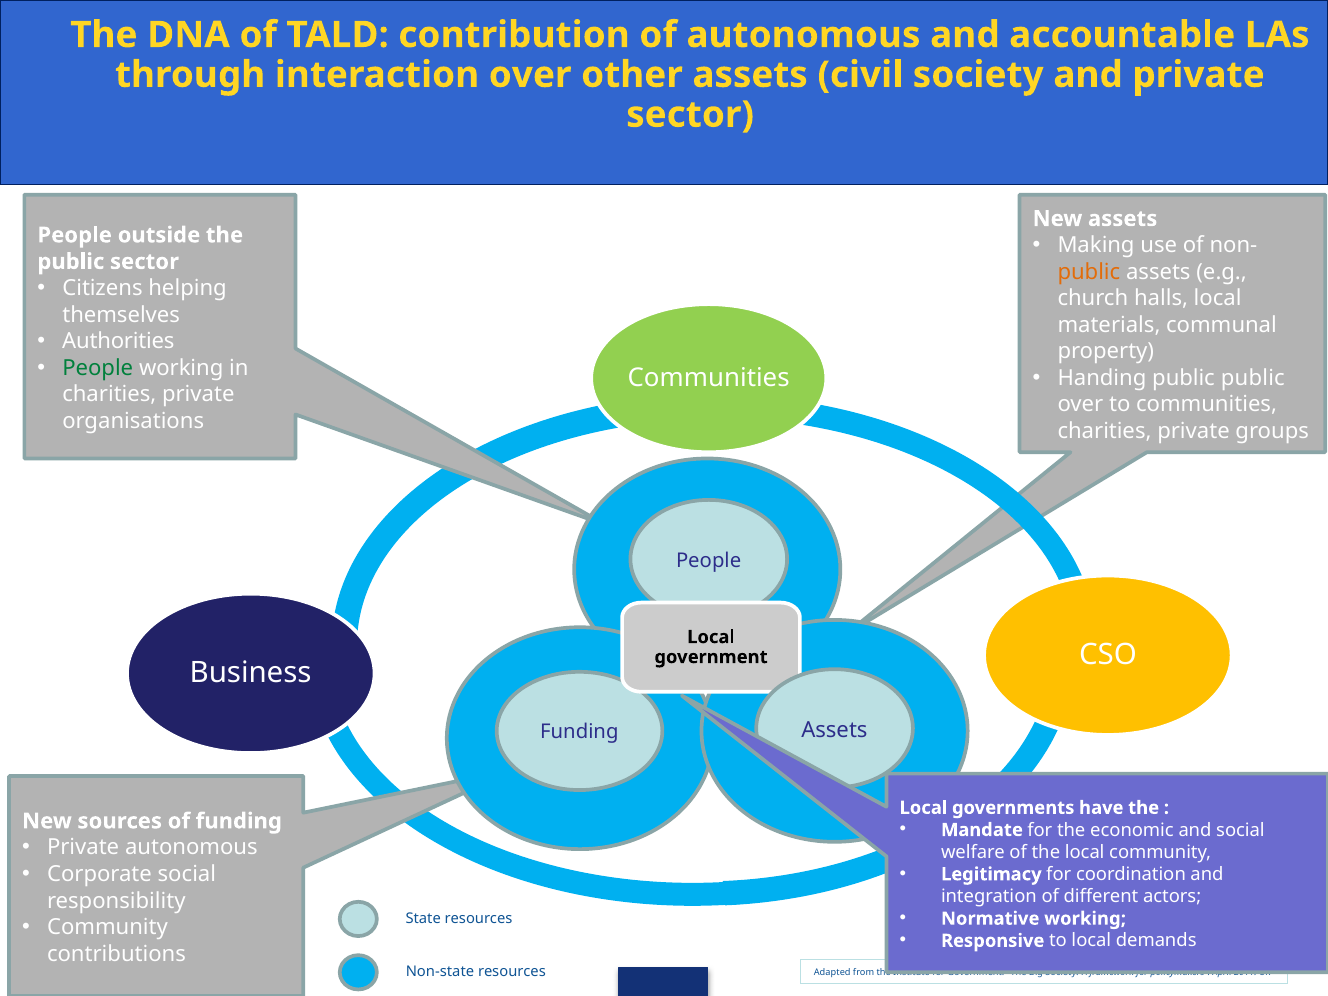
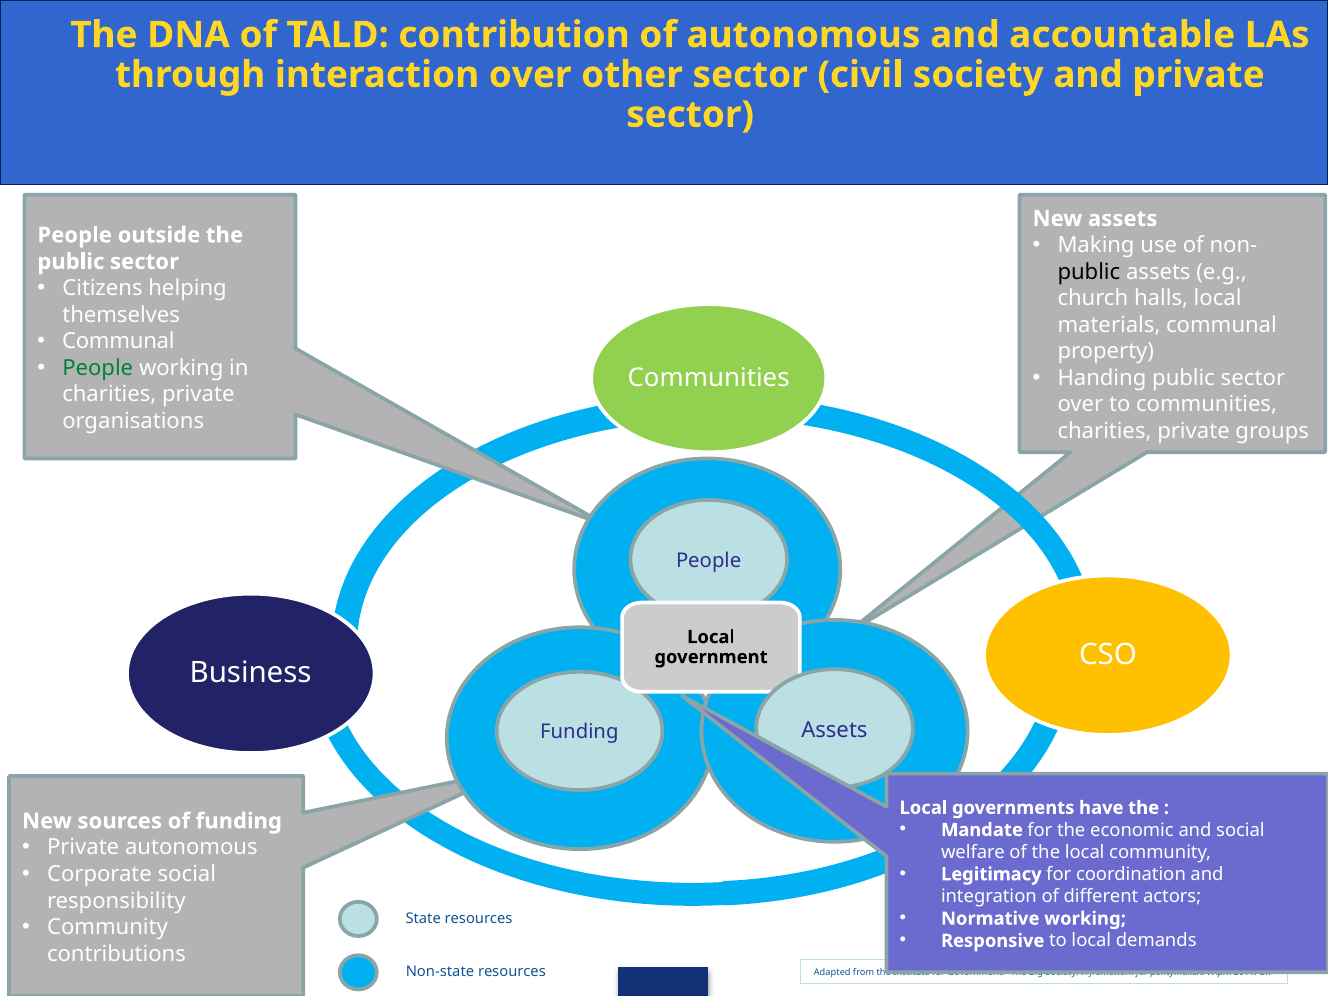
other assets: assets -> sector (750, 75)
public colour: orange -> black (1089, 272)
Authorities: Authorities -> Communal (118, 341)
Handing public public: public -> sector (1253, 378)
